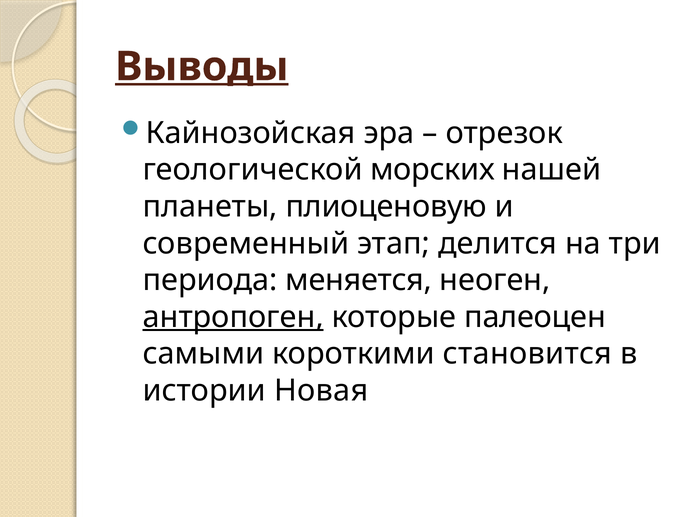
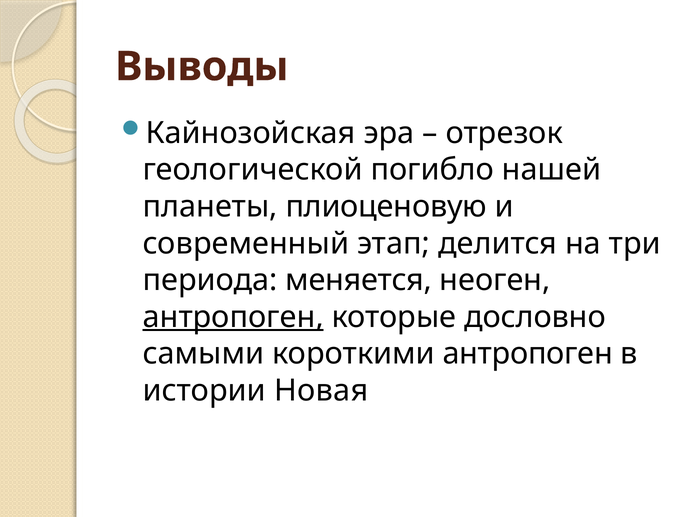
Выводы underline: present -> none (202, 67)
морских: морских -> погибло (432, 170)
палеоцен: палеоцен -> дословно (535, 317)
короткими становится: становится -> антропоген (528, 354)
